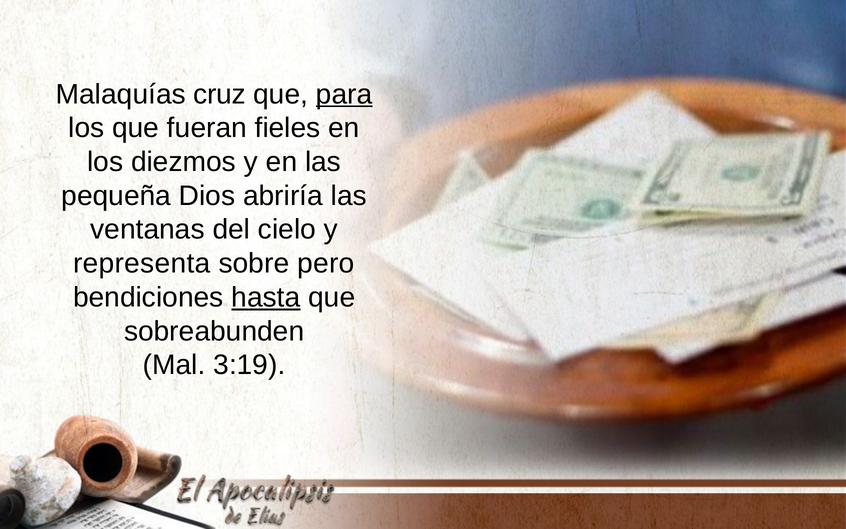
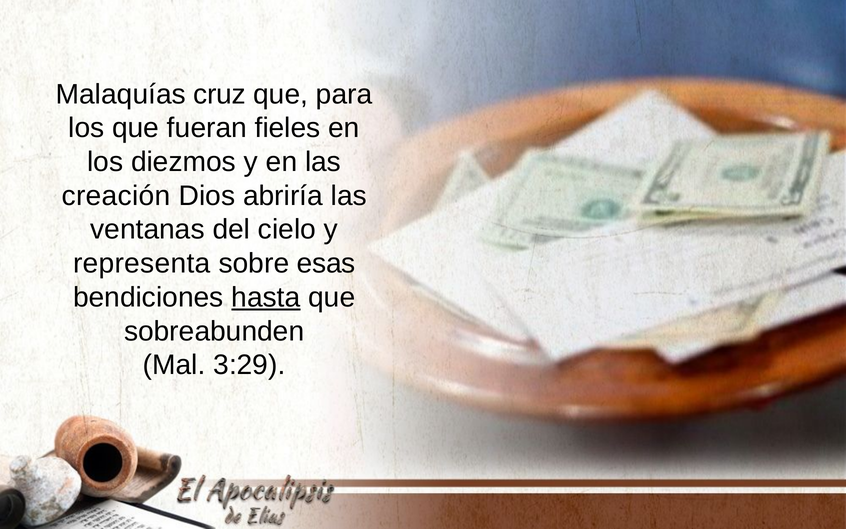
para underline: present -> none (344, 94)
pequeña: pequeña -> creación (116, 196)
pero: pero -> esas (326, 263)
3:19: 3:19 -> 3:29 (249, 365)
